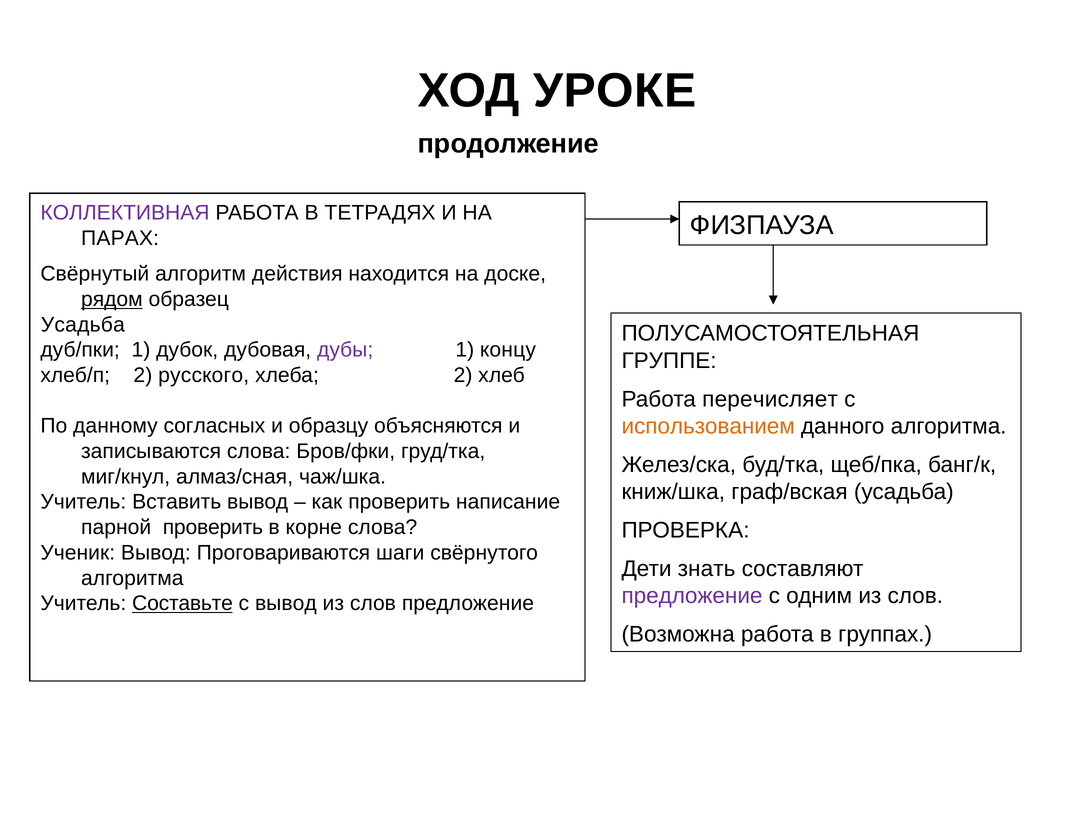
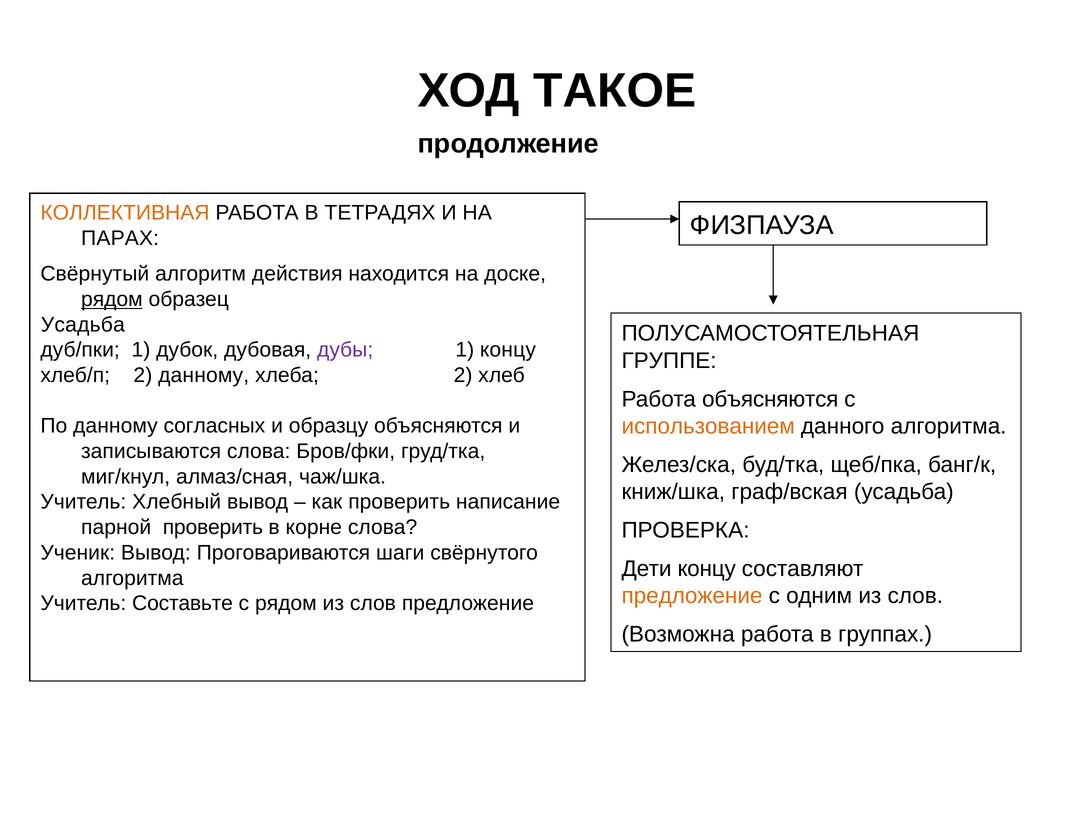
УРОКЕ: УРОКЕ -> ТАКОЕ (615, 91)
КОЛЛЕКТИВНАЯ colour: purple -> orange (125, 213)
2 русского: русского -> данному (204, 375)
Работа перечисляет: перечисляет -> объясняются (770, 399)
Вставить: Вставить -> Хлебный (177, 502)
Дети знать: знать -> концу (707, 569)
предложение colour: purple -> orange (692, 596)
Составьте underline: present -> none (183, 603)
с вывод: вывод -> рядом (286, 603)
